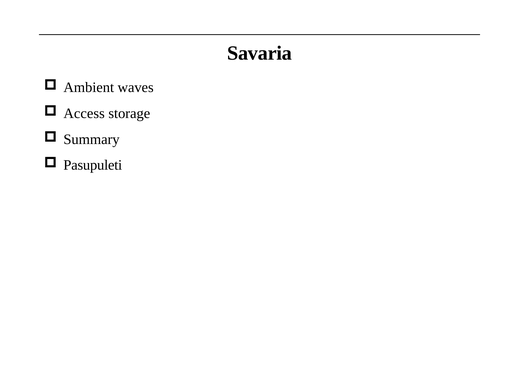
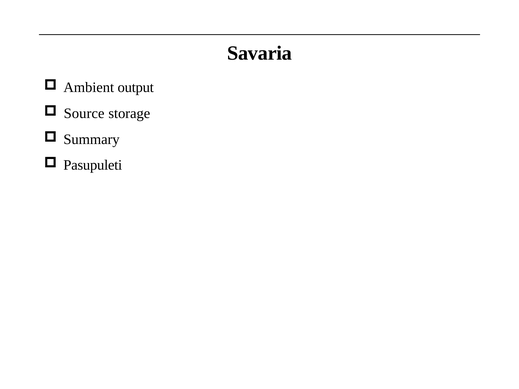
waves: waves -> output (136, 87)
Access: Access -> Source (84, 113)
